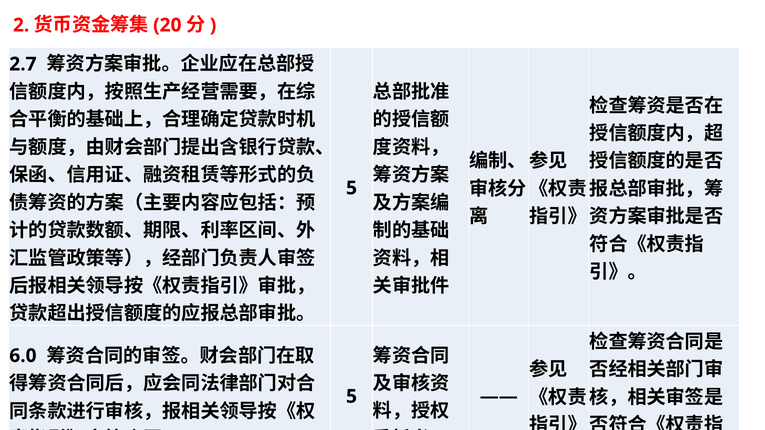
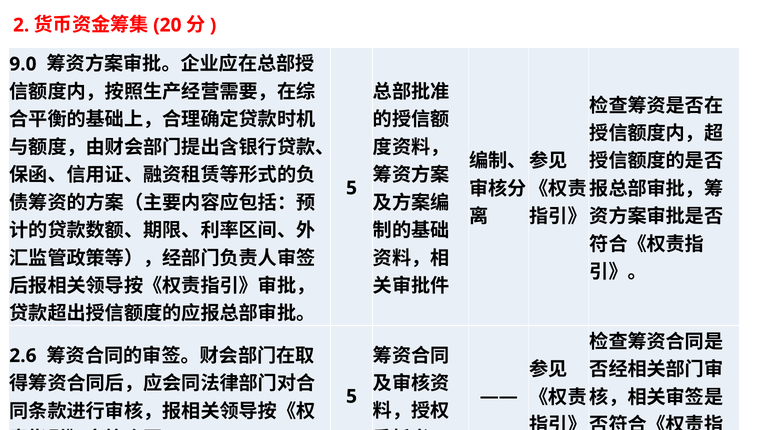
2.7: 2.7 -> 9.0 (23, 64)
6.0: 6.0 -> 2.6 (23, 356)
